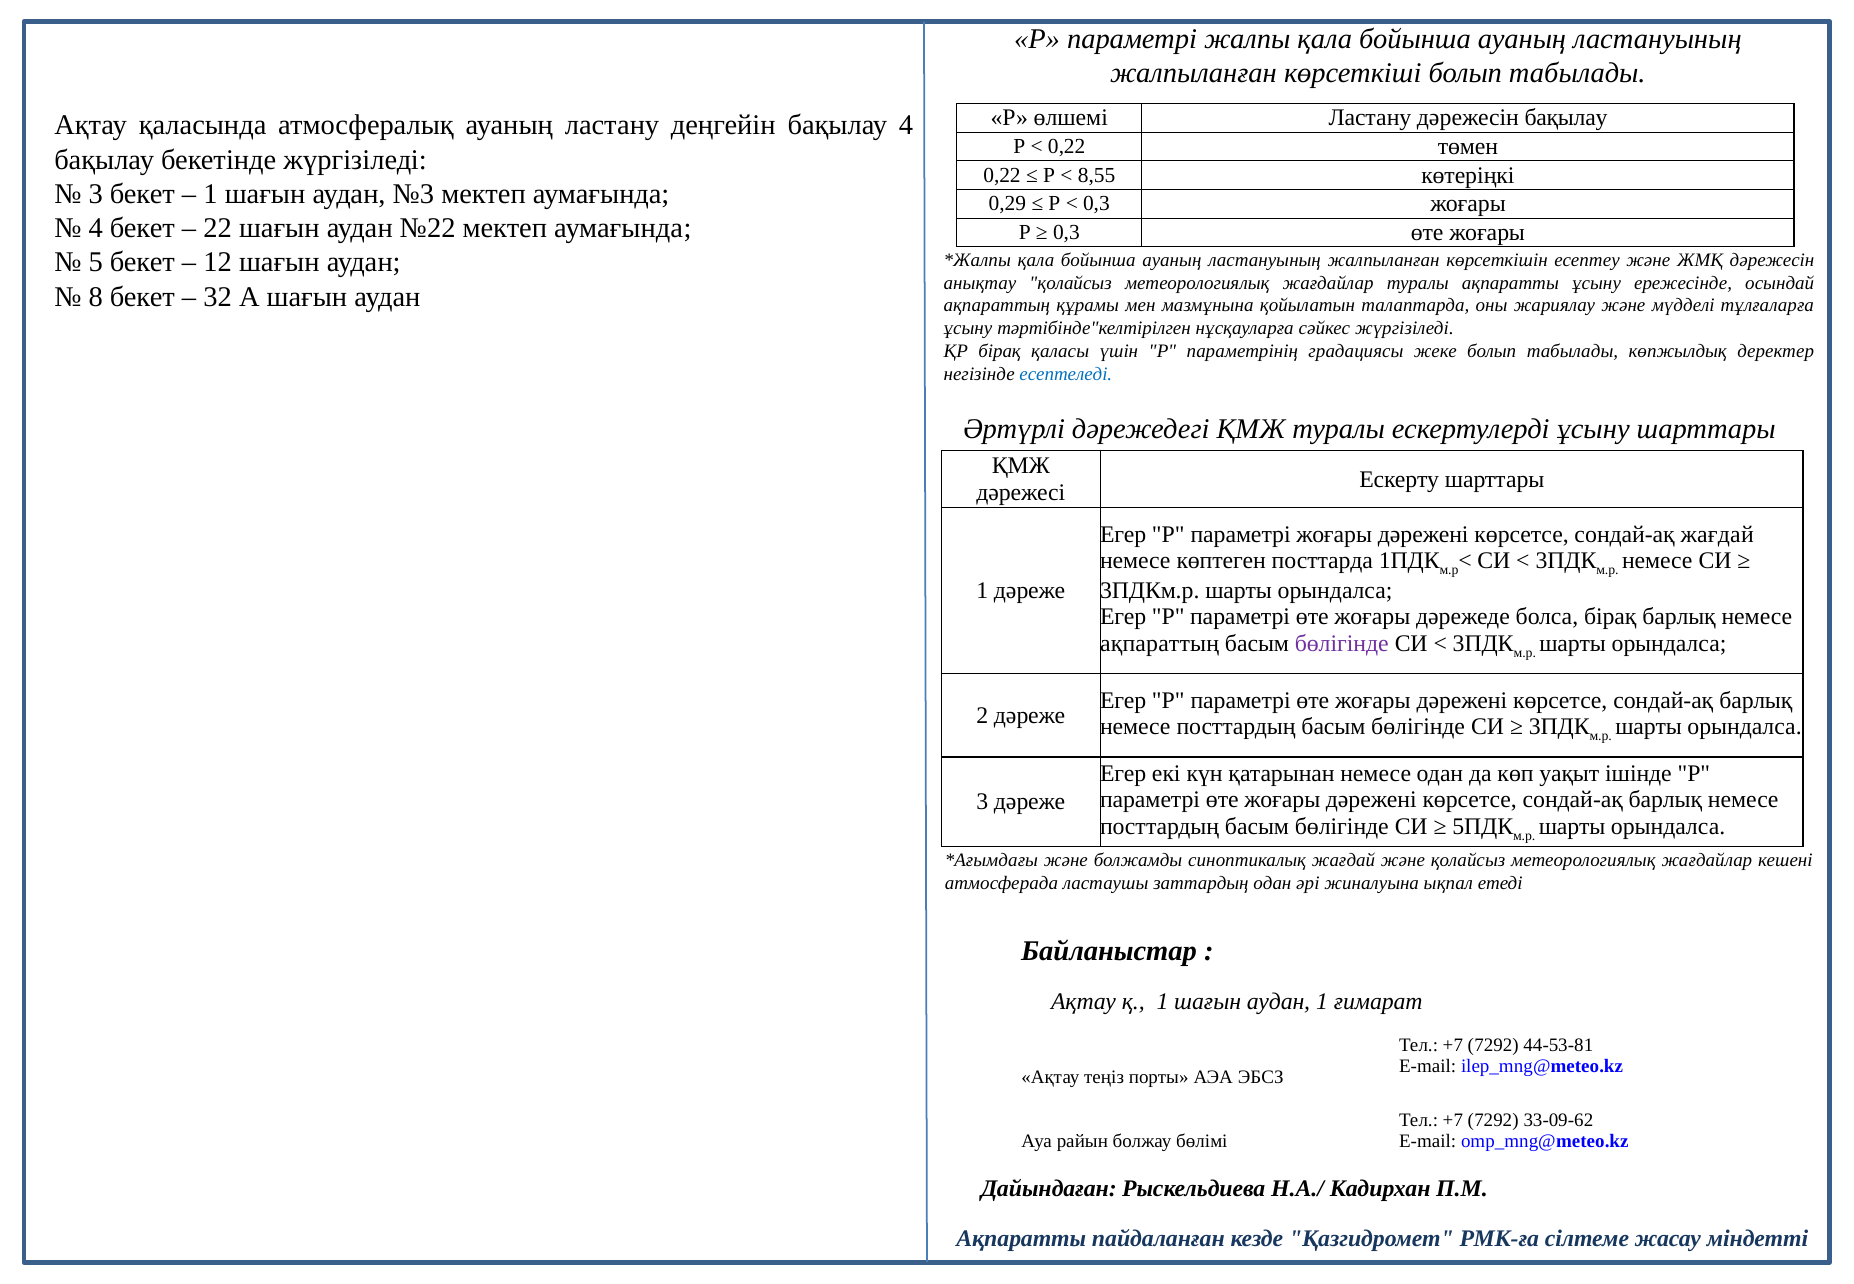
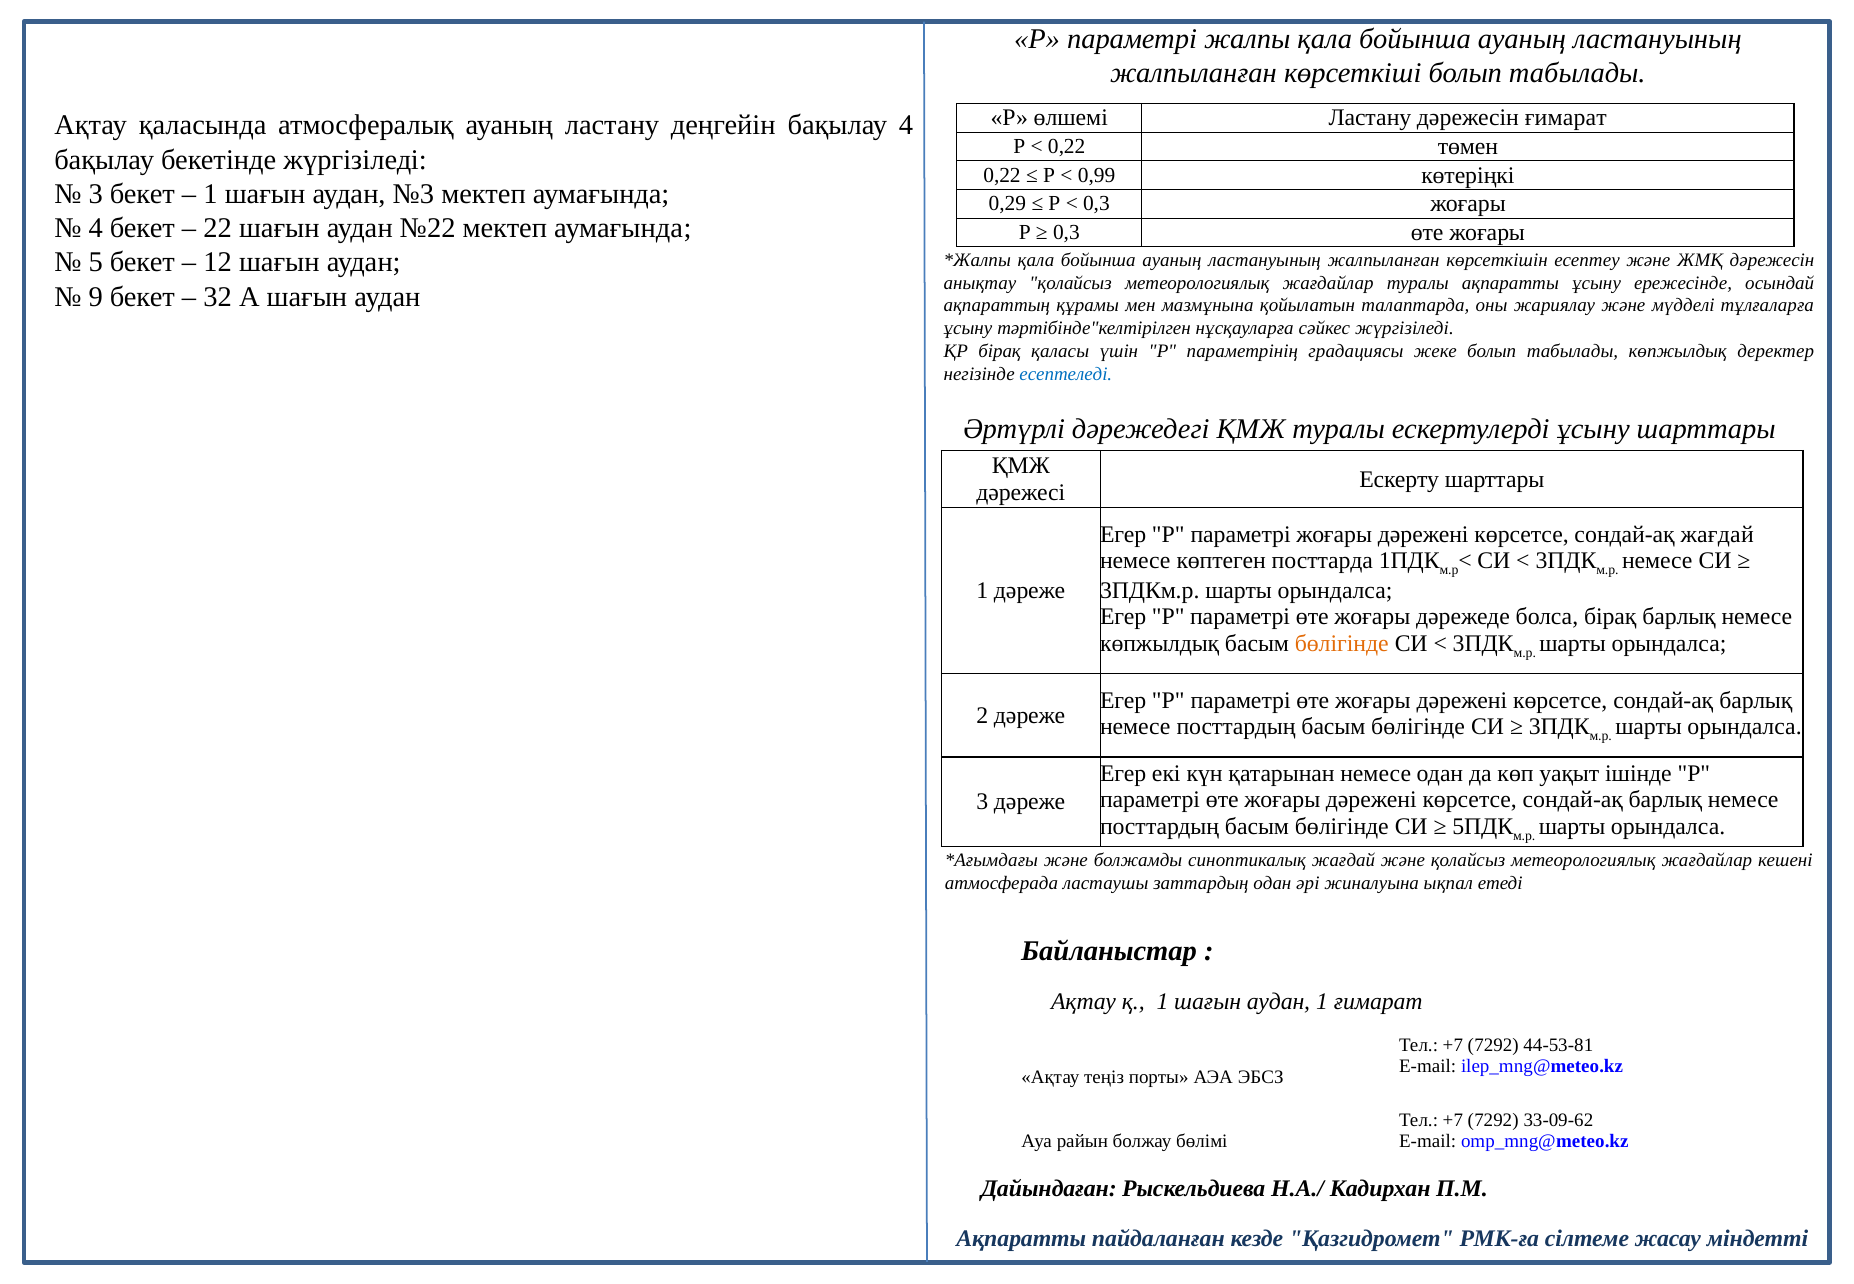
дәрежесін бақылау: бақылау -> ғимарат (1566, 118)
8,55: 8,55 -> 0,99 (1097, 175)
8: 8 -> 9 (96, 297)
ақпараттың: ақпараттың -> көпжылдық (1160, 643)
бөлігінде colour: purple -> orange (1342, 643)
